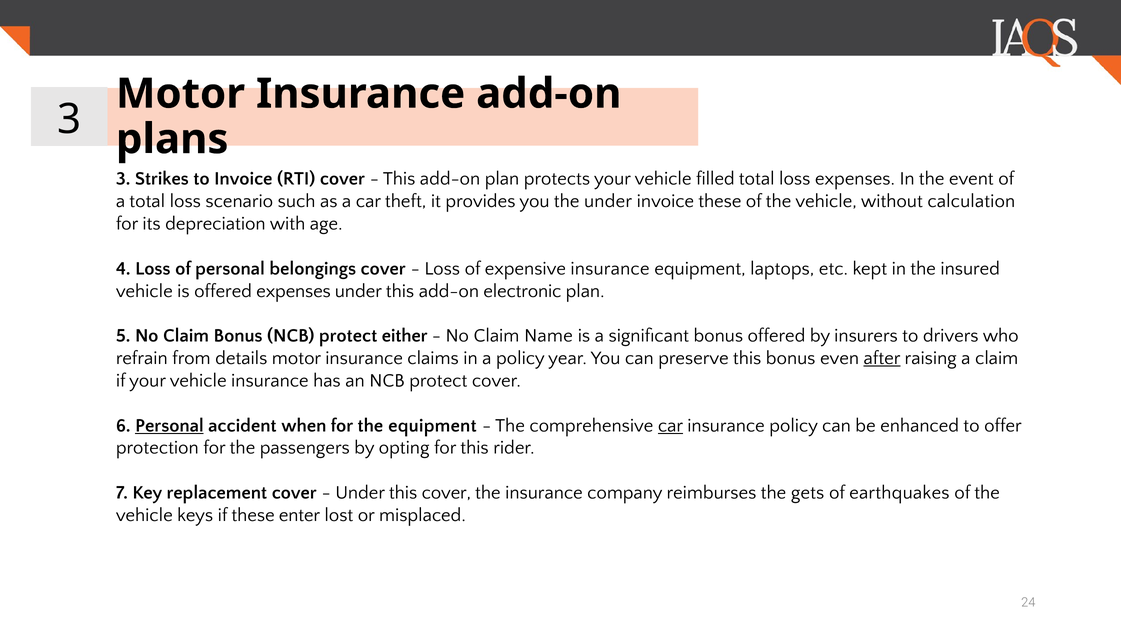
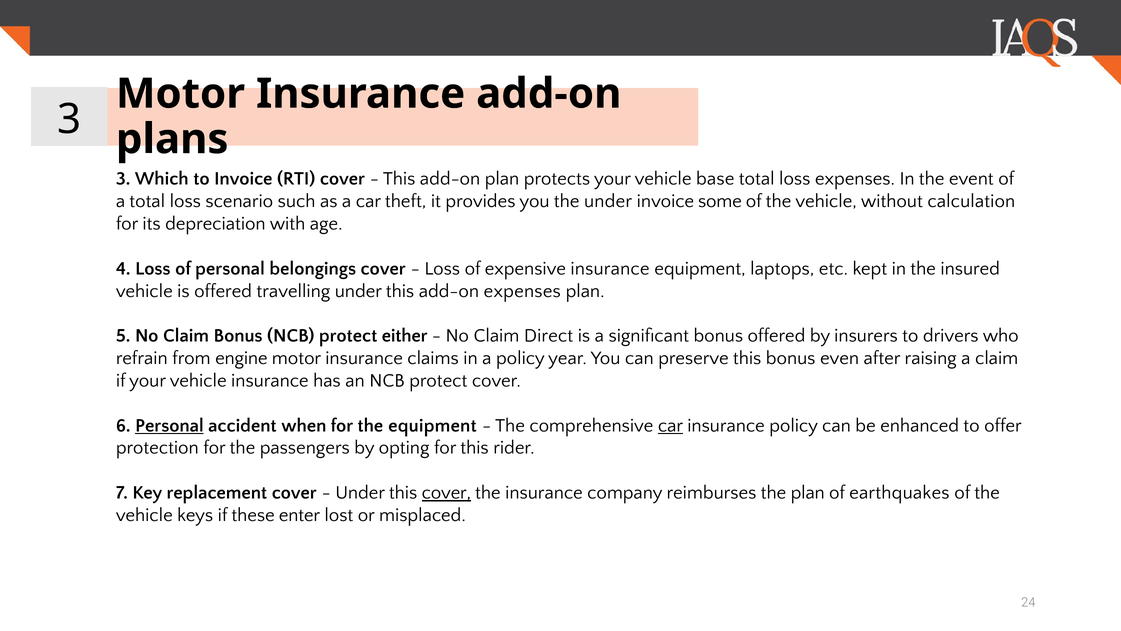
Strikes: Strikes -> Which (162, 179)
filled: filled -> base (715, 179)
invoice these: these -> some (720, 201)
offered expenses: expenses -> travelling (293, 291)
add-on electronic: electronic -> expenses (522, 291)
Name: Name -> Direct (549, 335)
details: details -> engine (241, 358)
after underline: present -> none (882, 358)
cover underline: none -> present (446, 492)
the gets: gets -> plan (808, 492)
